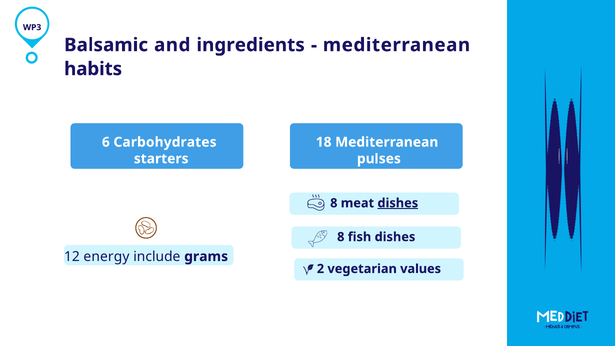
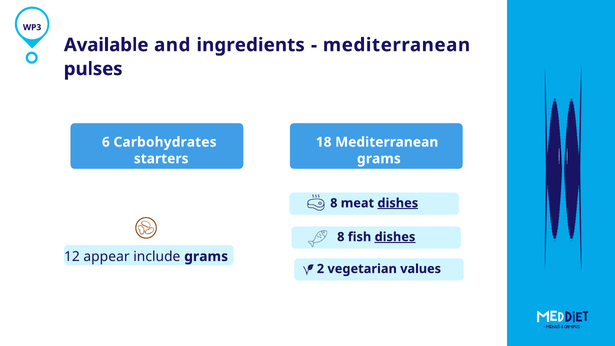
Balsamic: Balsamic -> Available (106, 45)
habits: habits -> pulses (93, 69)
pulses: pulses -> grams (379, 159)
dishes underline: none -> present (395, 237)
energy: energy -> appear (107, 256)
